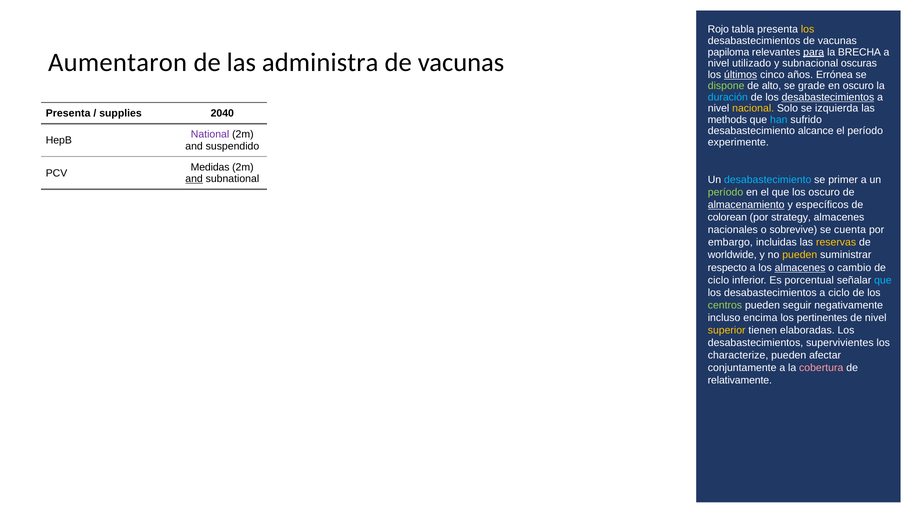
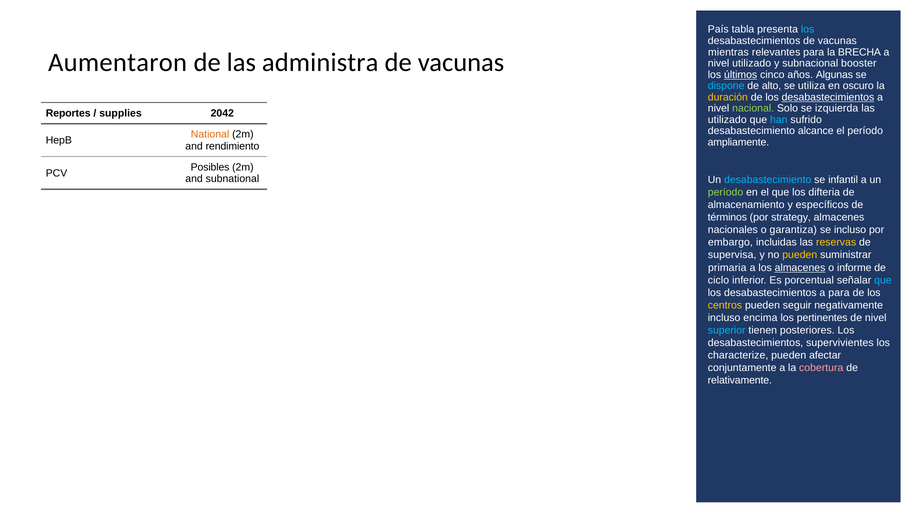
Rojo: Rojo -> País (718, 29)
los colour: yellow -> light blue (808, 29)
papiloma: papiloma -> mientras (728, 52)
para underline: present -> none (814, 52)
oscuras: oscuras -> booster (859, 63)
Errónea: Errónea -> Algunas (834, 75)
dispone colour: light green -> light blue (726, 86)
grade: grade -> utiliza (812, 86)
duración colour: light blue -> yellow (728, 97)
nacional colour: yellow -> light green (753, 108)
Presenta: Presenta -> Reportes (68, 113)
2040: 2040 -> 2042 (222, 113)
methods: methods -> utilizado (727, 120)
National colour: purple -> orange (210, 134)
experimente: experimente -> ampliamente (738, 142)
suspendido: suspendido -> rendimiento (233, 146)
Medidas: Medidas -> Posibles (210, 167)
and underline: present -> none (194, 179)
primer: primer -> infantil (843, 180)
los oscuro: oscuro -> difteria (824, 192)
almacenamiento underline: present -> none (746, 205)
colorean: colorean -> términos (727, 217)
sobrevive: sobrevive -> garantiza (793, 230)
se cuenta: cuenta -> incluso (850, 230)
worldwide: worldwide -> supervisa (732, 255)
respecto: respecto -> primaria (727, 268)
cambio: cambio -> informe (854, 268)
a ciclo: ciclo -> para (839, 293)
centros colour: light green -> yellow (725, 305)
superior colour: yellow -> light blue (727, 330)
elaboradas: elaboradas -> posteriores (807, 330)
